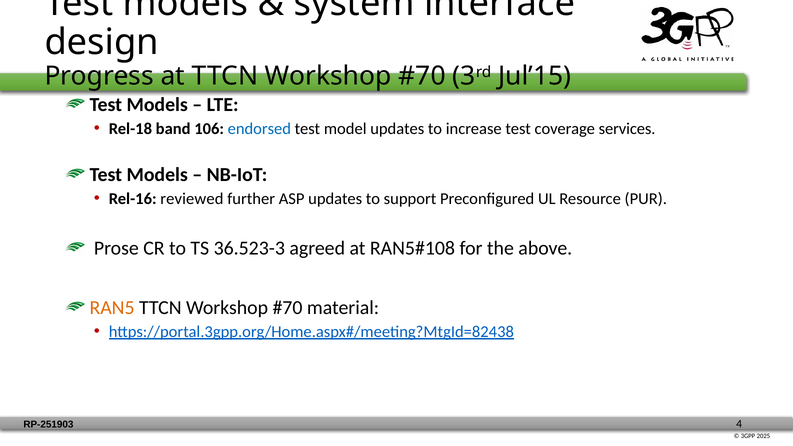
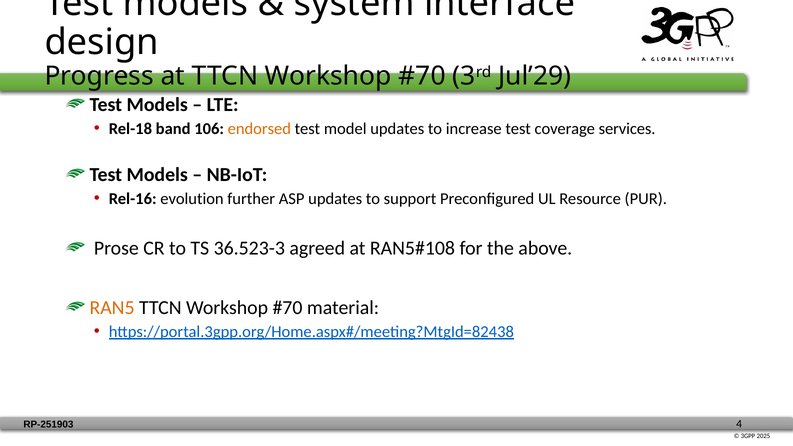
Jul’15: Jul’15 -> Jul’29 (535, 76)
endorsed colour: blue -> orange (259, 129)
reviewed: reviewed -> evolution (192, 199)
